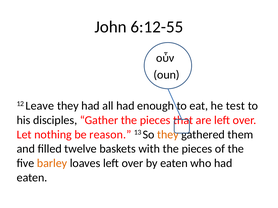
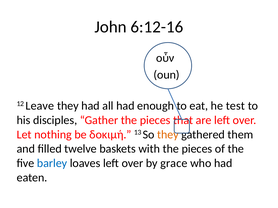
6:12-55: 6:12-55 -> 6:12-16 (157, 27)
reason: reason -> δοκιμή (110, 135)
barley colour: orange -> blue (52, 164)
by eaten: eaten -> grace (174, 164)
